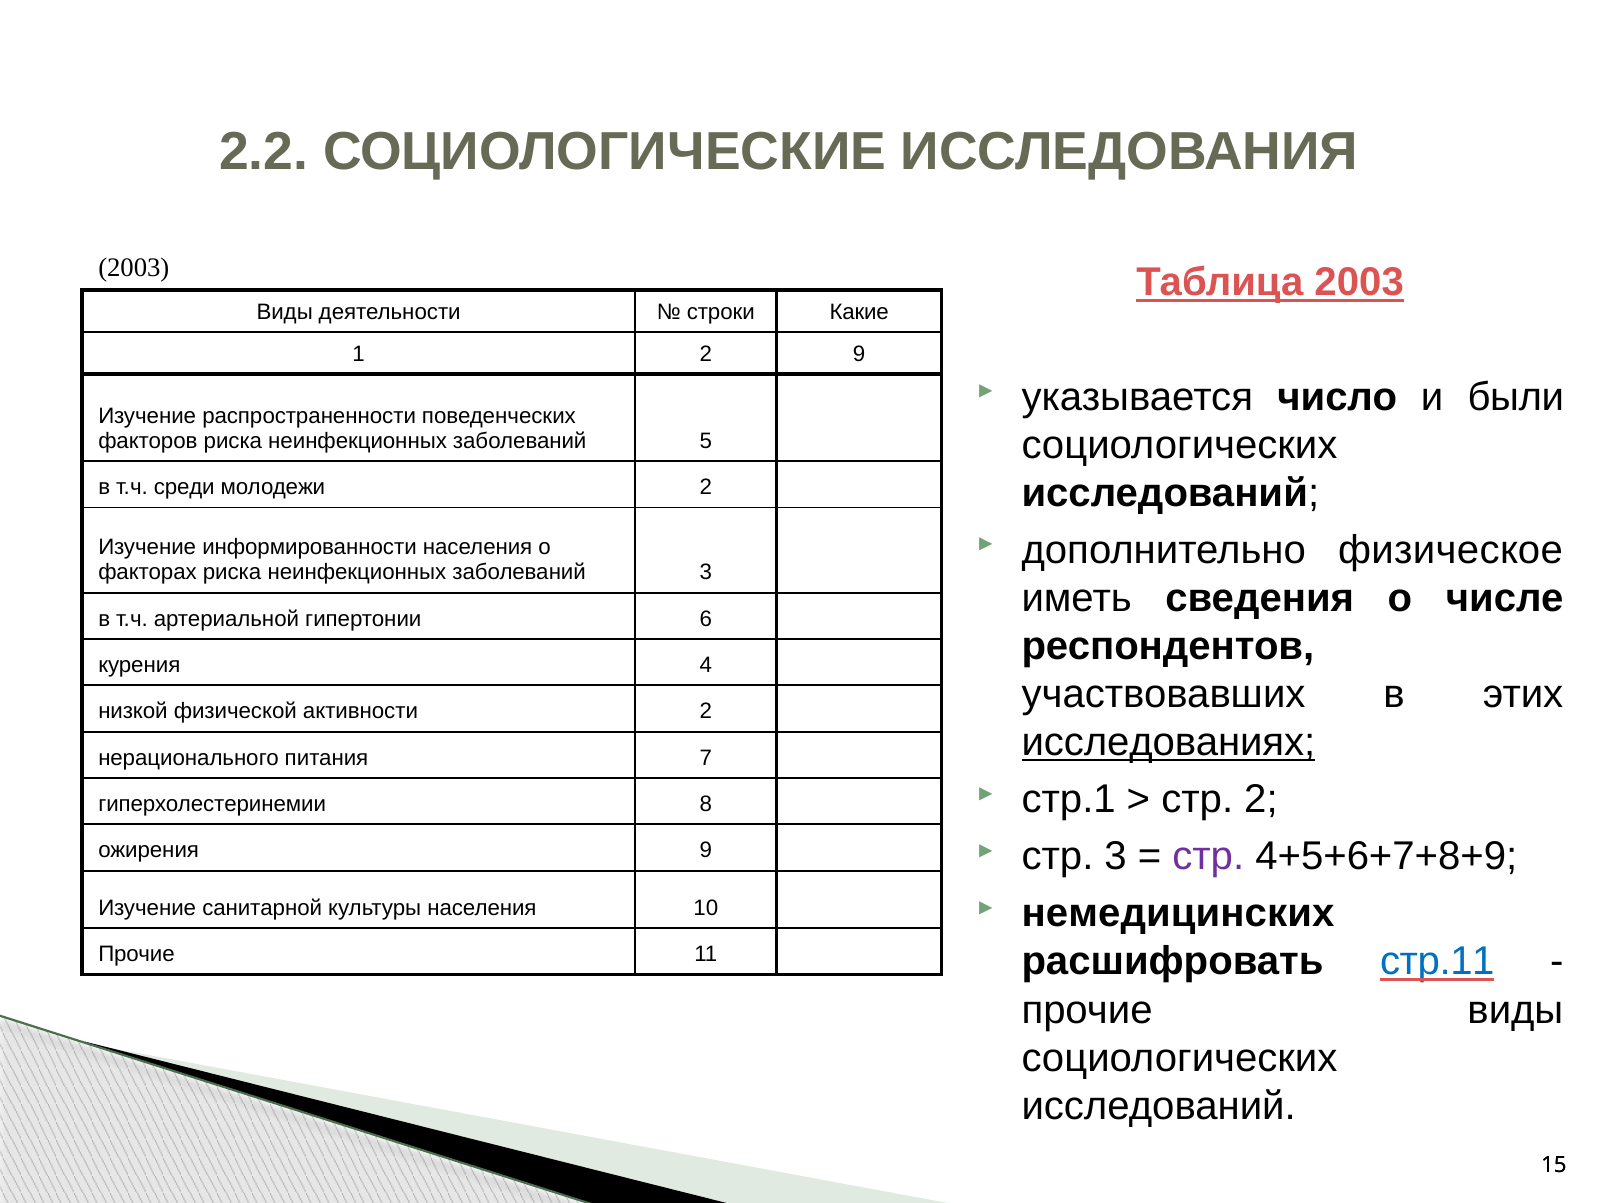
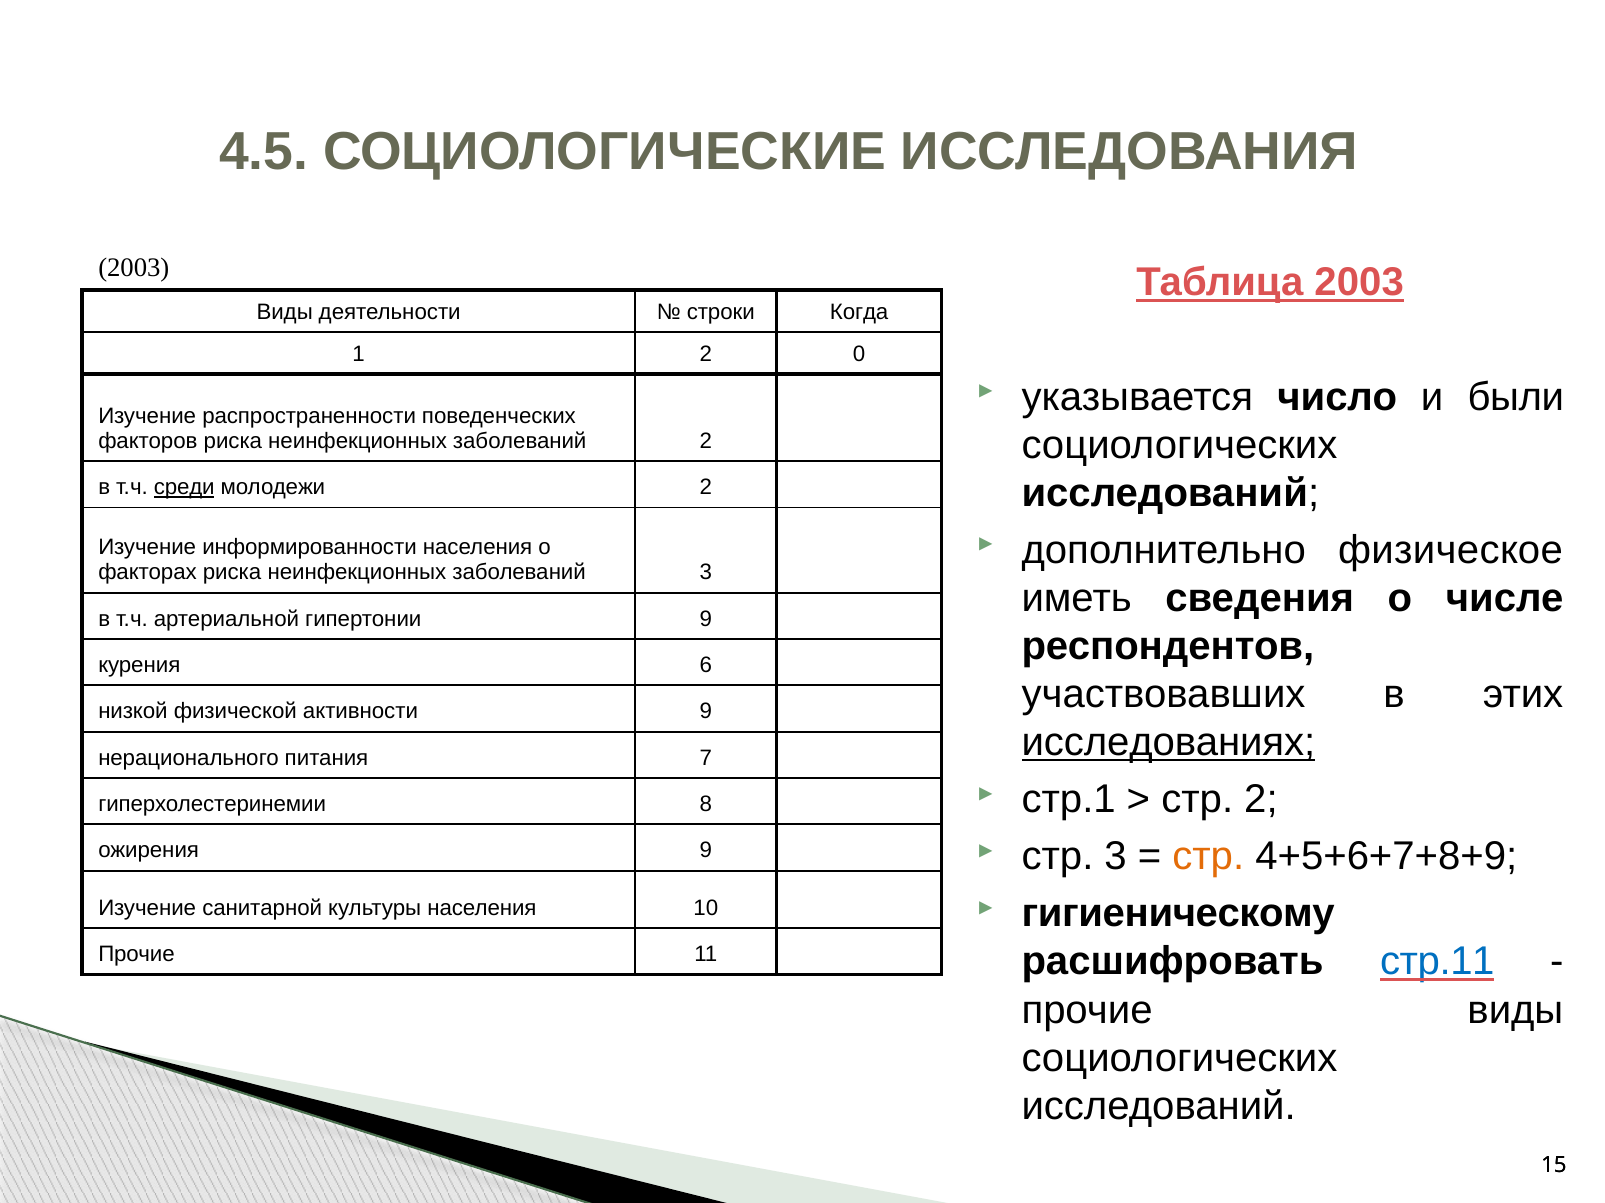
2.2: 2.2 -> 4.5 (264, 152)
Какие: Какие -> Когда (859, 312)
2 9: 9 -> 0 (859, 354)
заболеваний 5: 5 -> 2 (706, 441)
среди underline: none -> present (184, 488)
гипертонии 6: 6 -> 9 (706, 619)
4: 4 -> 6 (706, 666)
активности 2: 2 -> 9 (706, 712)
стр colour: purple -> orange (1208, 857)
немедицинских: немедицинских -> гигиеническому (1178, 914)
